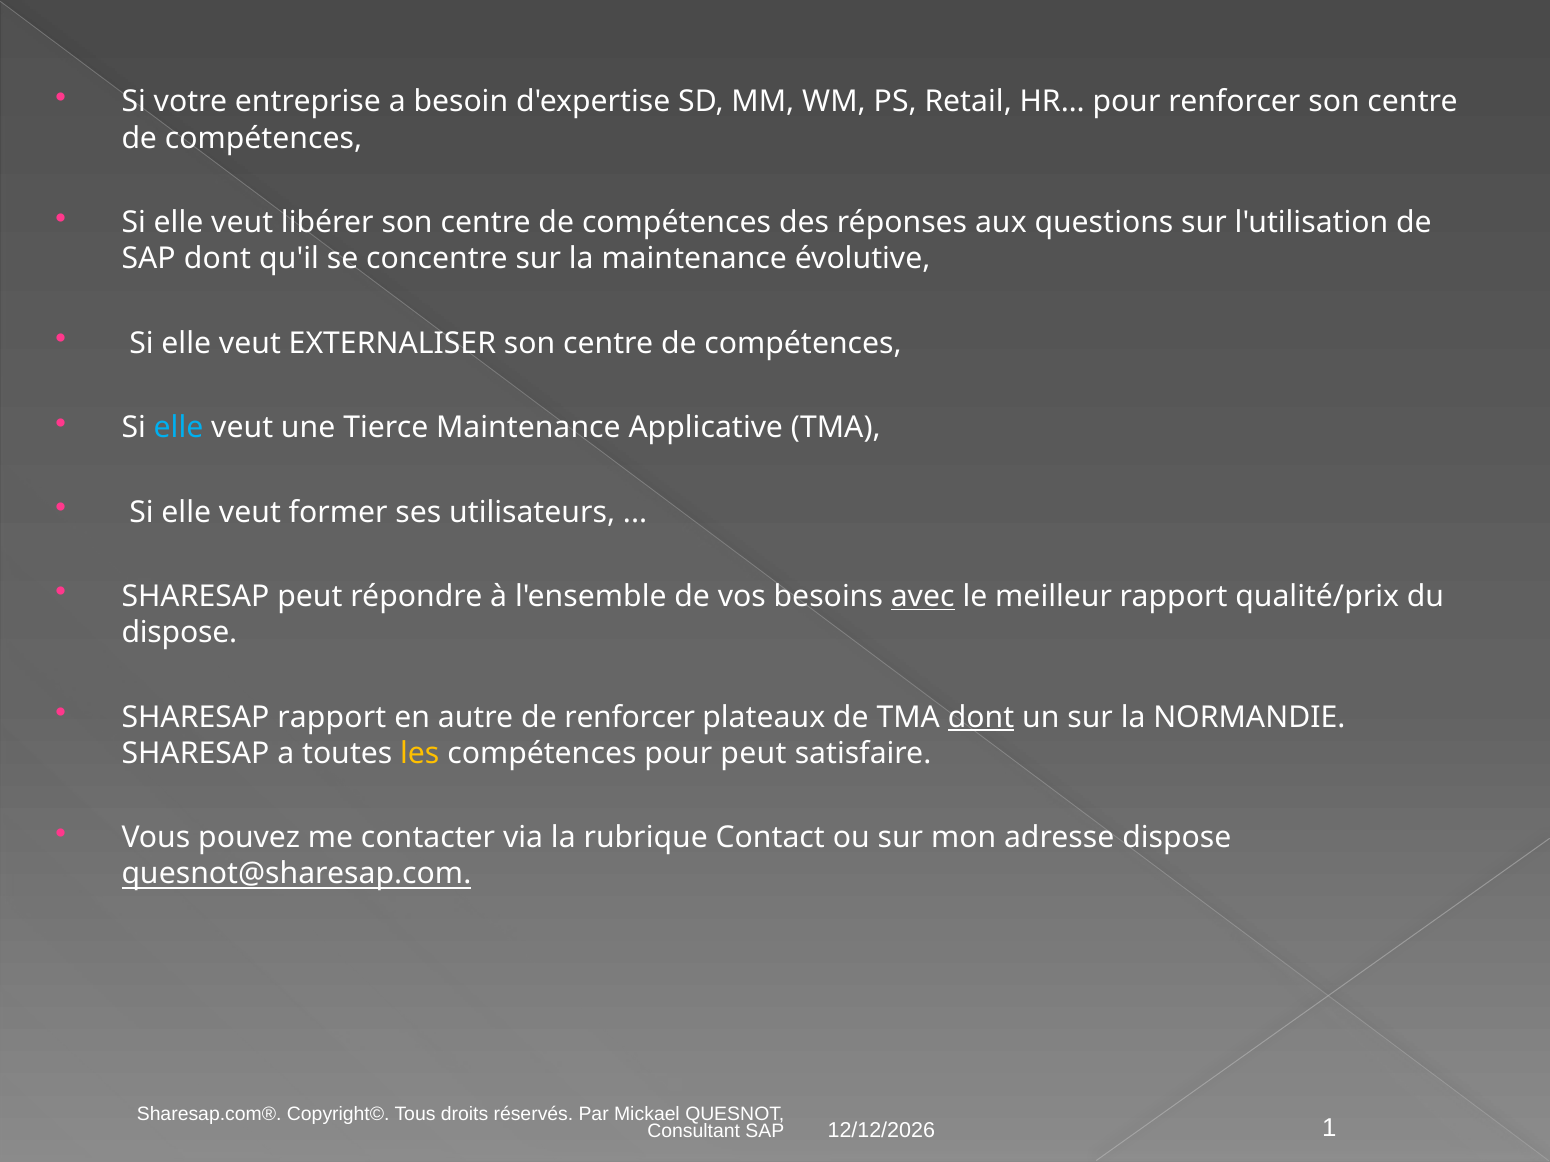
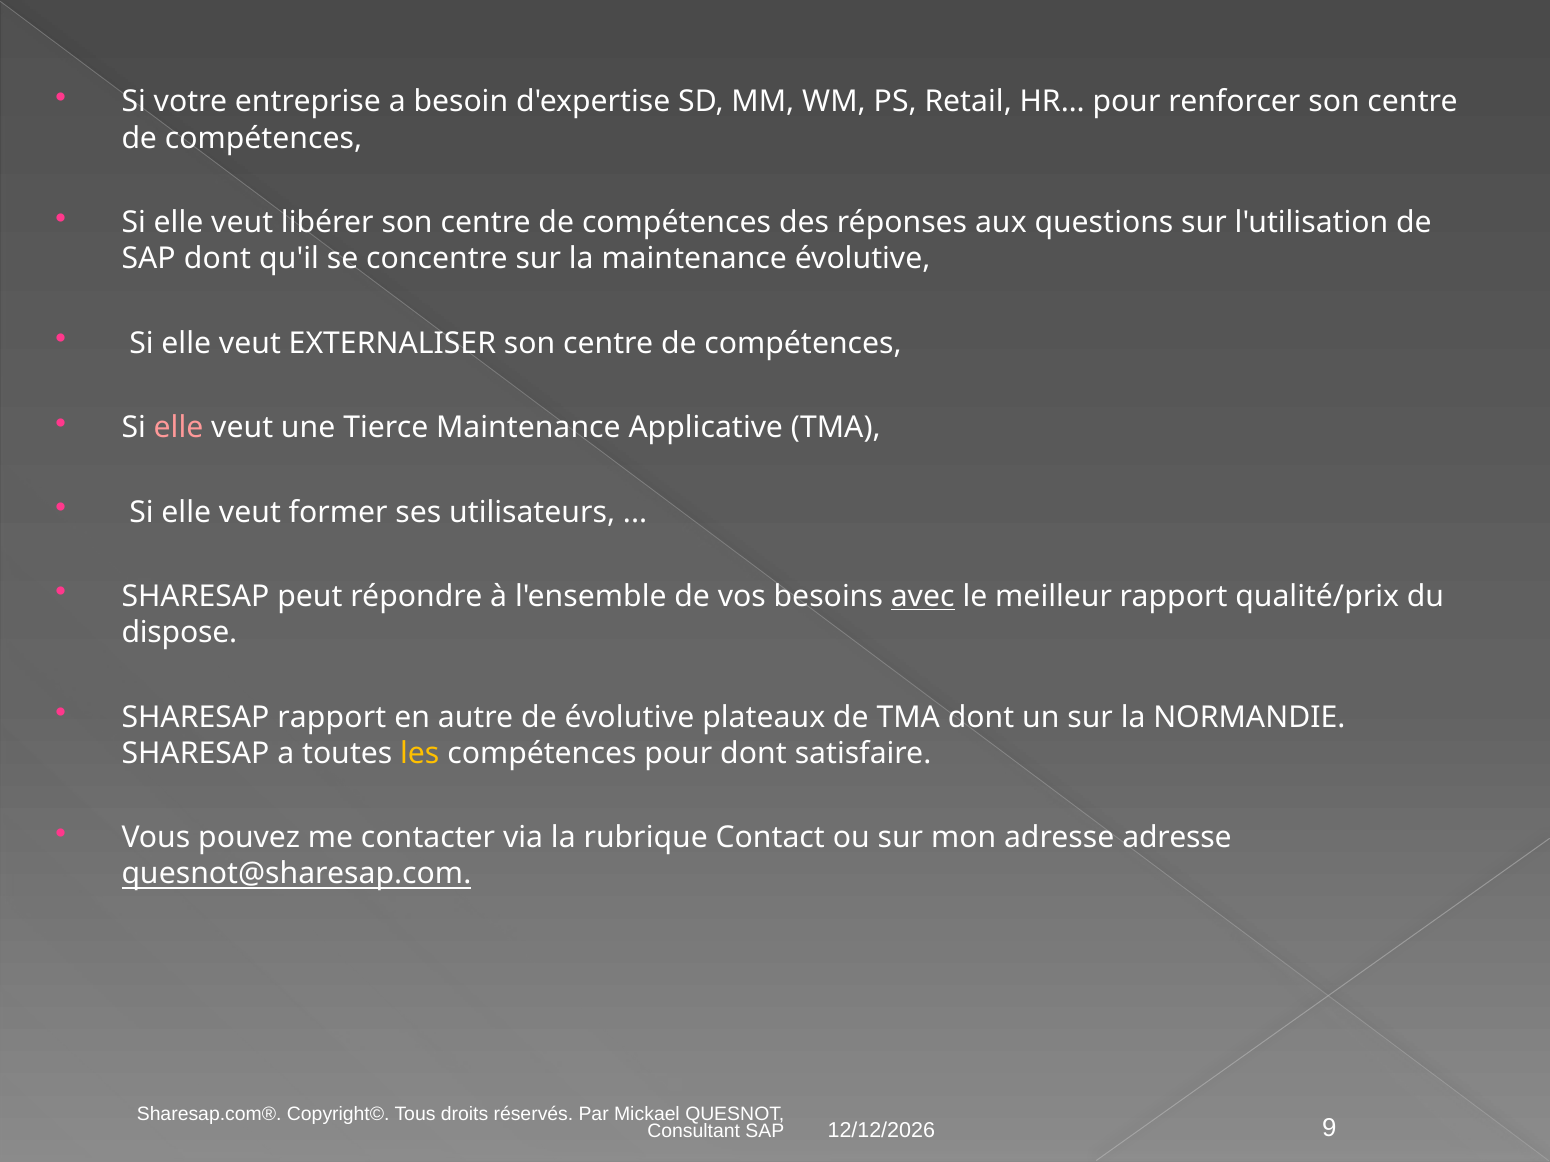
elle colour: light blue -> pink (179, 428)
de renforcer: renforcer -> évolutive (629, 717)
dont underline: present -> none (981, 717)
pour peut: peut -> dont (753, 754)
adresse dispose: dispose -> adresse (1177, 838)
1: 1 -> 9 (1329, 1129)
